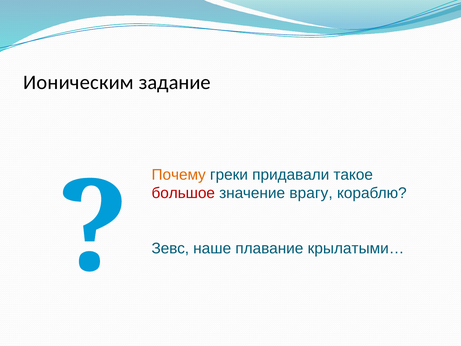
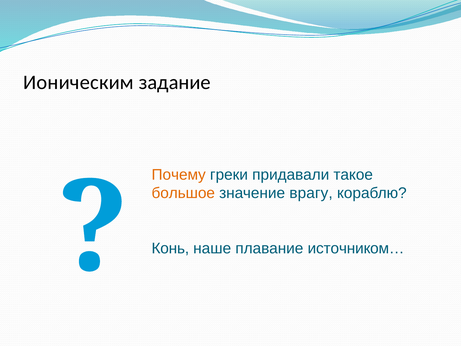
большое colour: red -> orange (183, 193)
Зевс: Зевс -> Конь (170, 248)
крылатыми…: крылатыми… -> источником… (356, 248)
